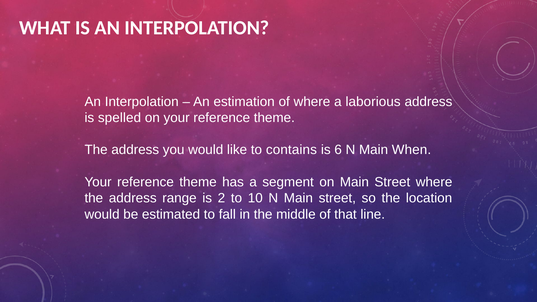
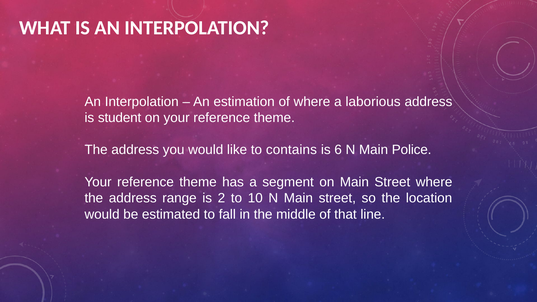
spelled: spelled -> student (120, 118)
When: When -> Police (412, 150)
